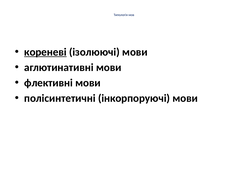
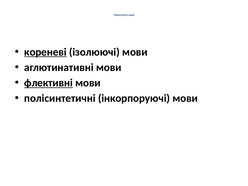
флективні underline: none -> present (48, 83)
